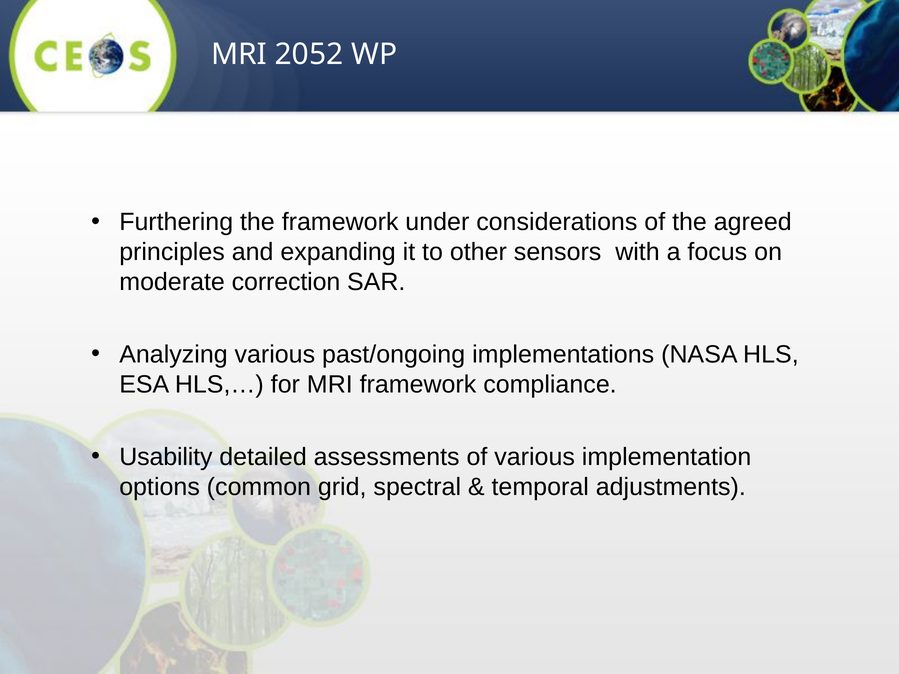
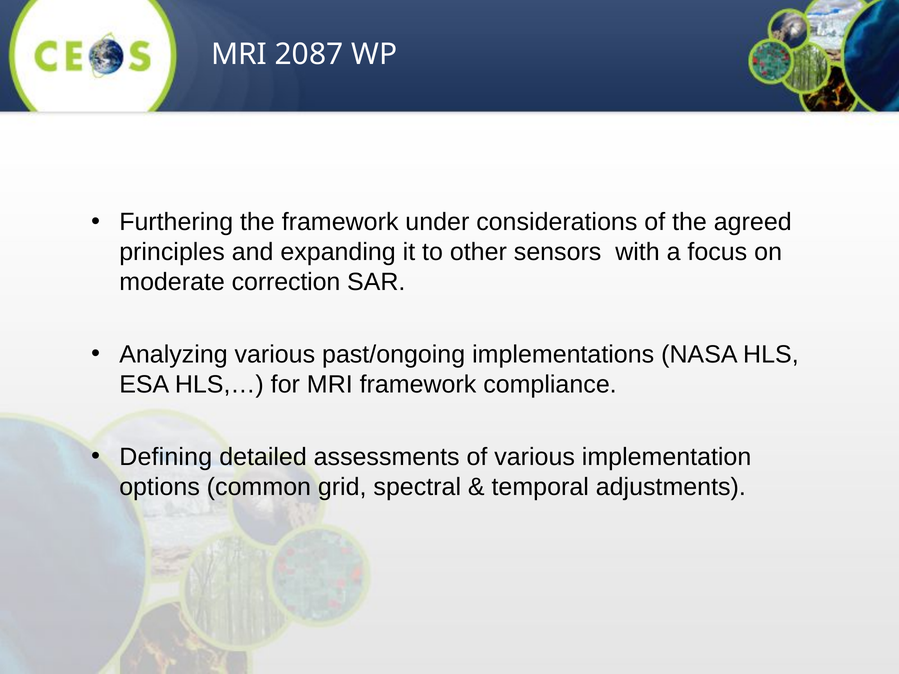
2052: 2052 -> 2087 (309, 54)
Usability: Usability -> Defining (166, 457)
